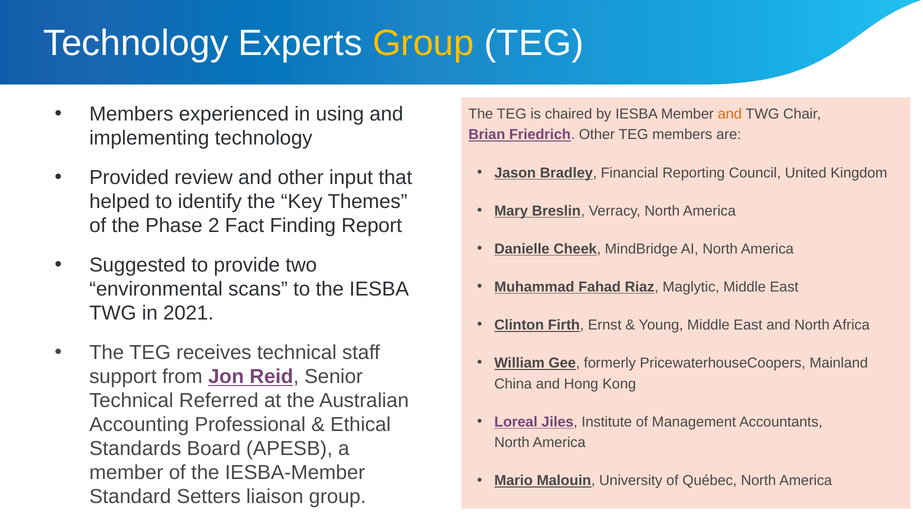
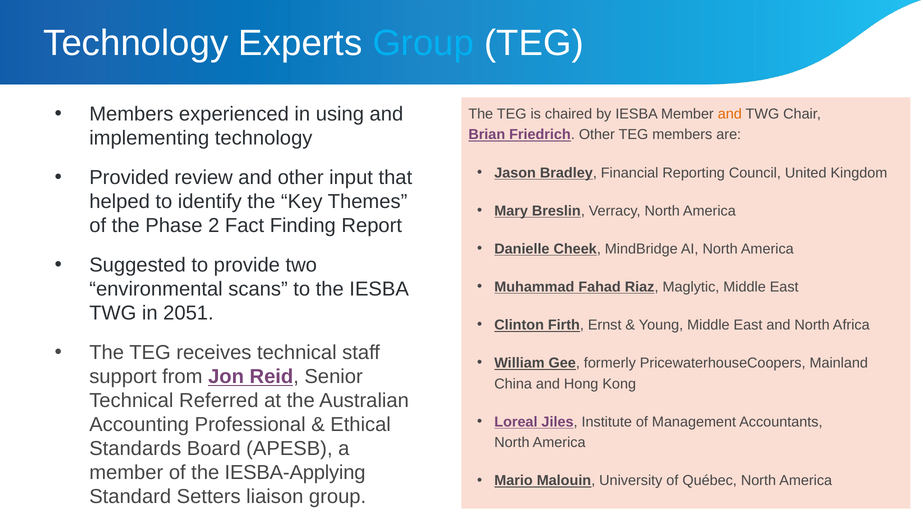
Group colour: yellow -> light blue (423, 43)
2021: 2021 -> 2051 (188, 313)
IESBA-Member: IESBA-Member -> IESBA-Applying (295, 473)
